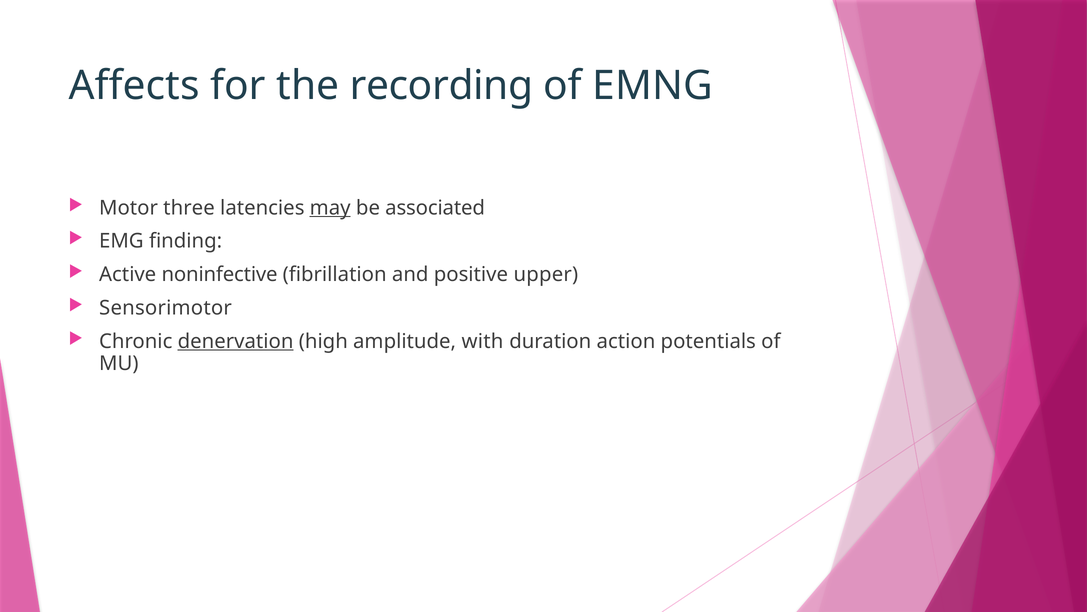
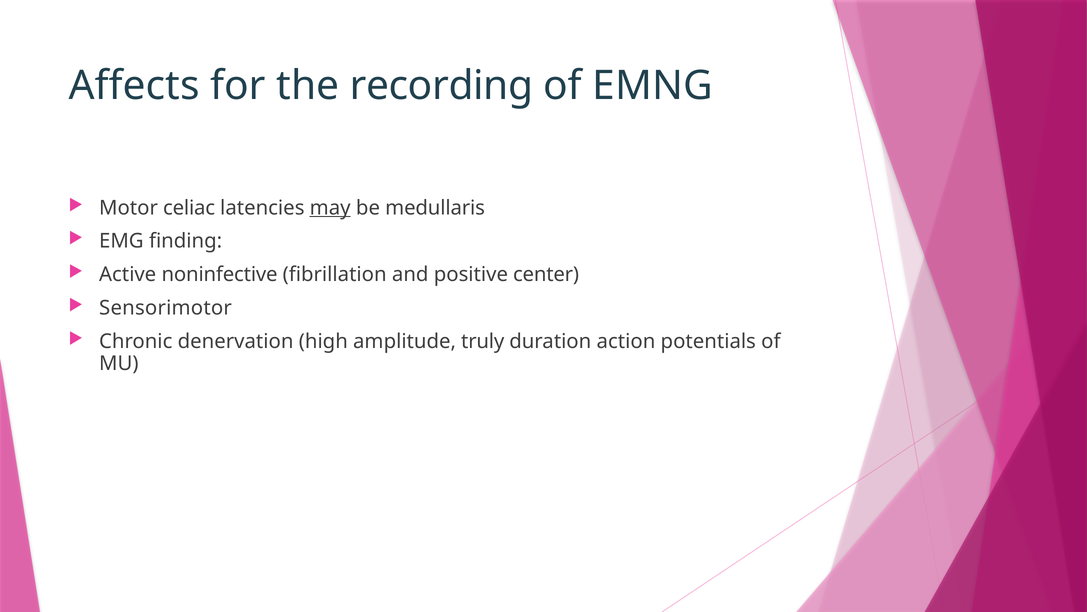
three: three -> celiac (189, 208)
associated: associated -> medullaris (435, 208)
upper: upper -> center (546, 274)
denervation underline: present -> none (236, 341)
with: with -> truly (483, 341)
